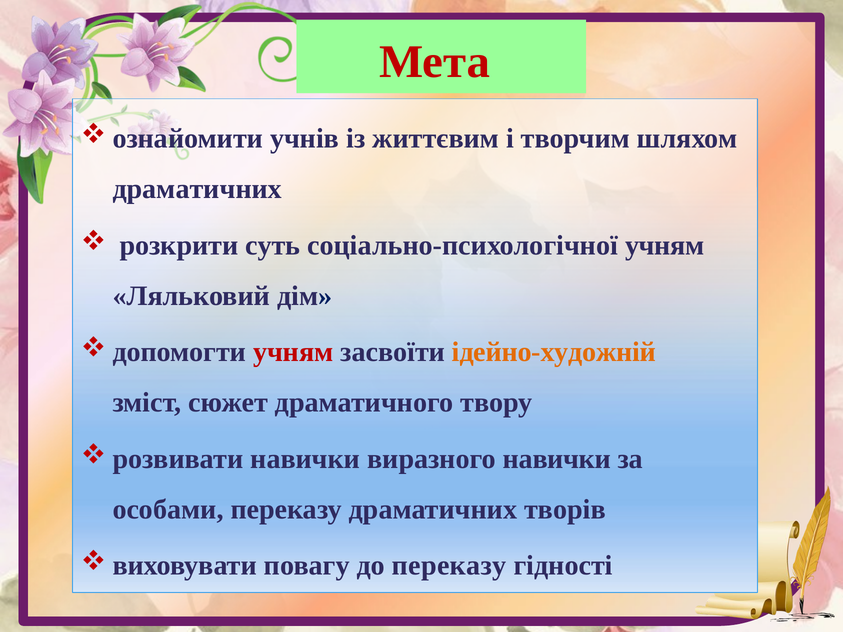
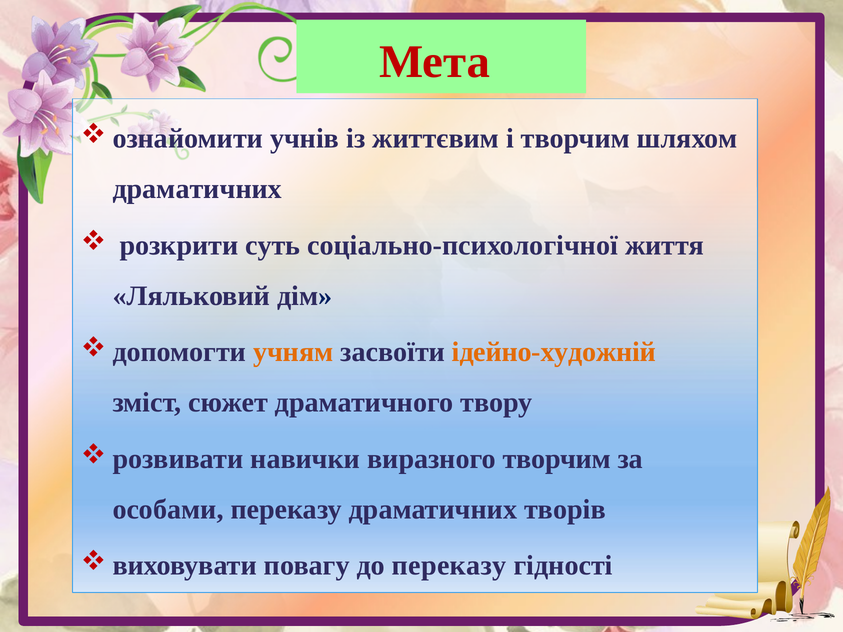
соціально-психологічної учням: учням -> життя (665, 245)
учням colour: red -> orange (293, 352)
виразного навички: навички -> творчим (557, 459)
